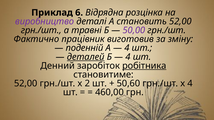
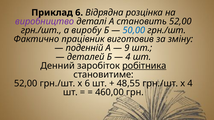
травні: травні -> виробу (87, 30)
50,00 colour: purple -> blue (134, 30)
4: 4 -> 9 (127, 48)
деталей underline: present -> none (86, 57)
х 2: 2 -> 6 (87, 84)
50,60: 50,60 -> 48,55 (128, 84)
